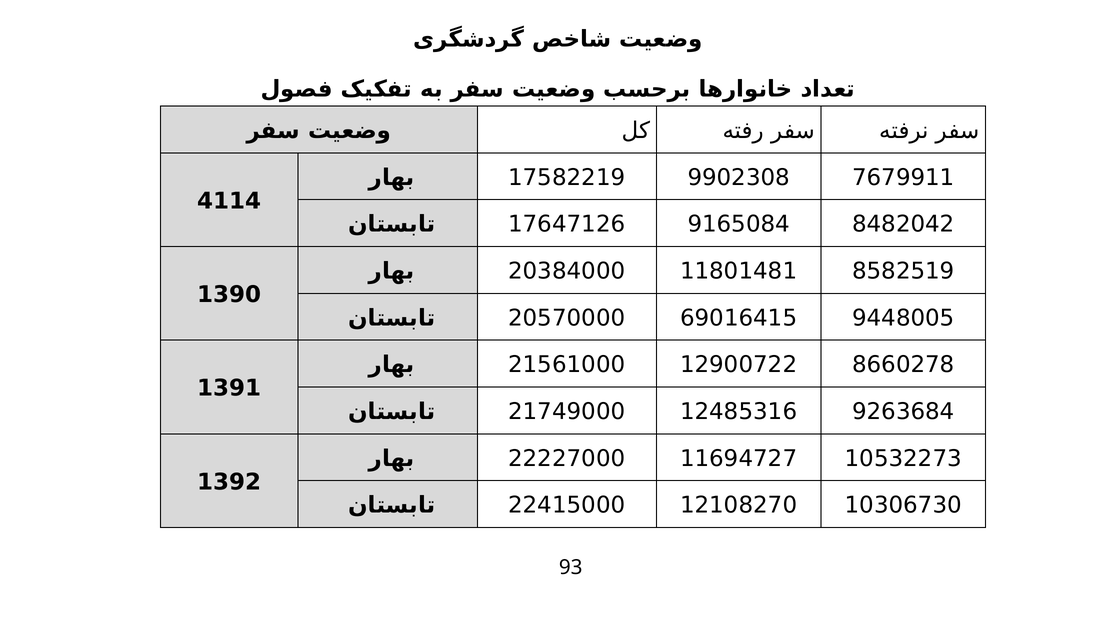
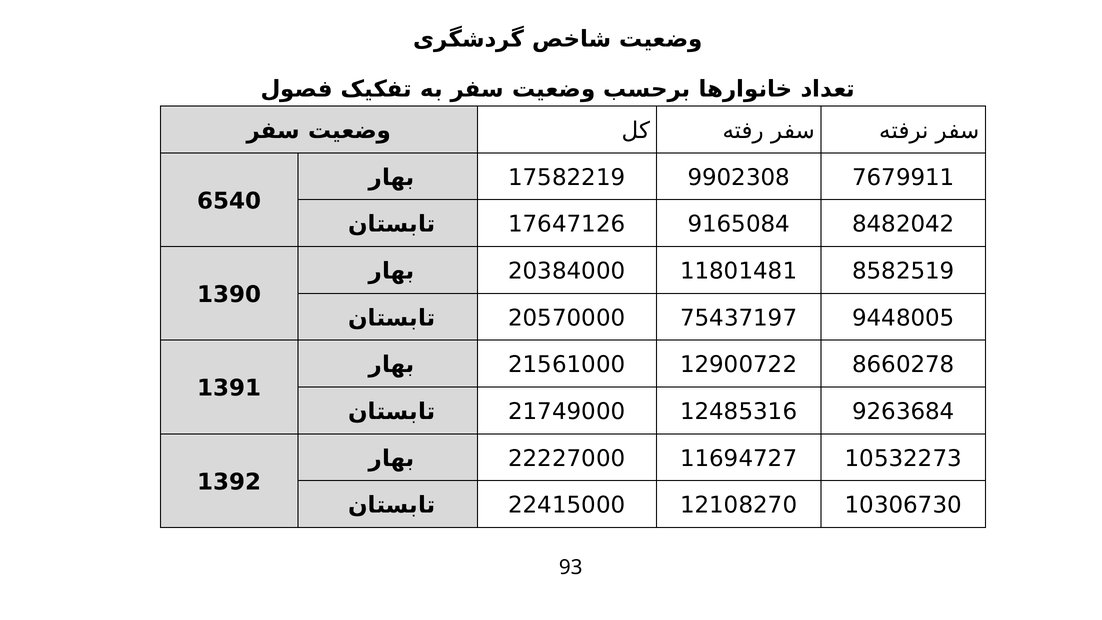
4114: 4114 -> 6540 (229, 201)
69016415: 69016415 -> 75437197 (739, 318)
